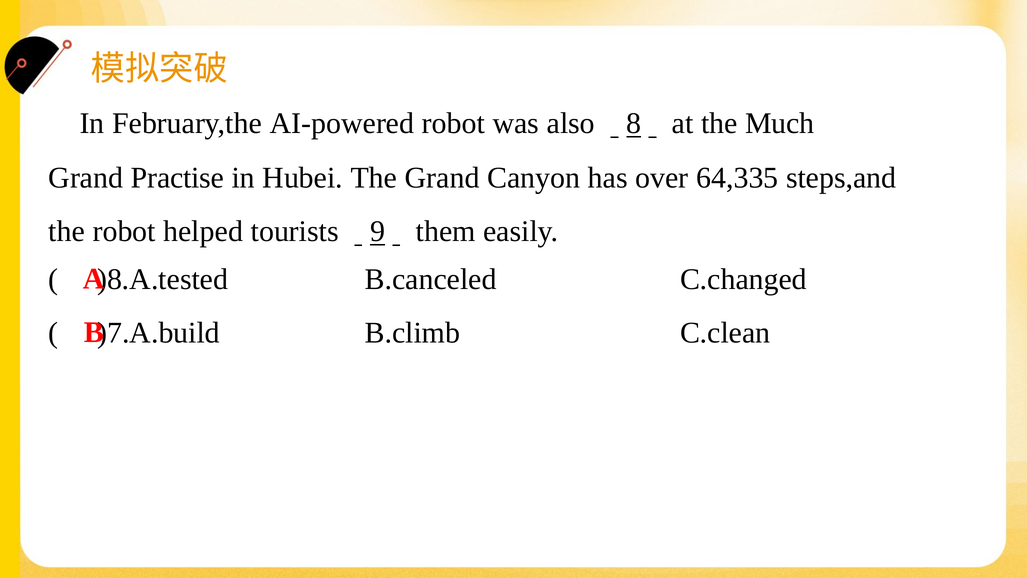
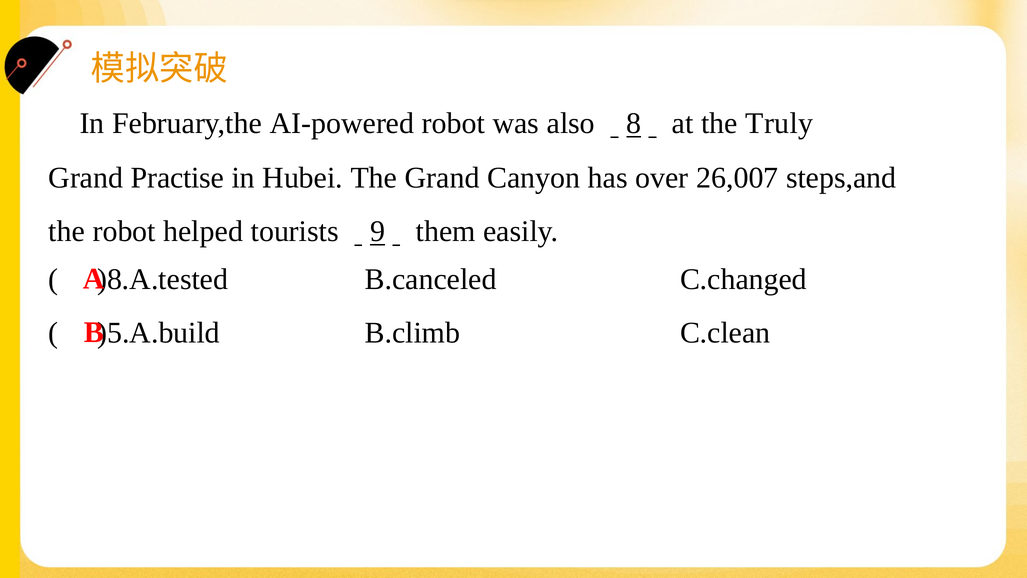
Much: Much -> Truly (779, 123)
64,335: 64,335 -> 26,007 (737, 178)
)7.A.build: )7.A.build -> )5.A.build (159, 333)
